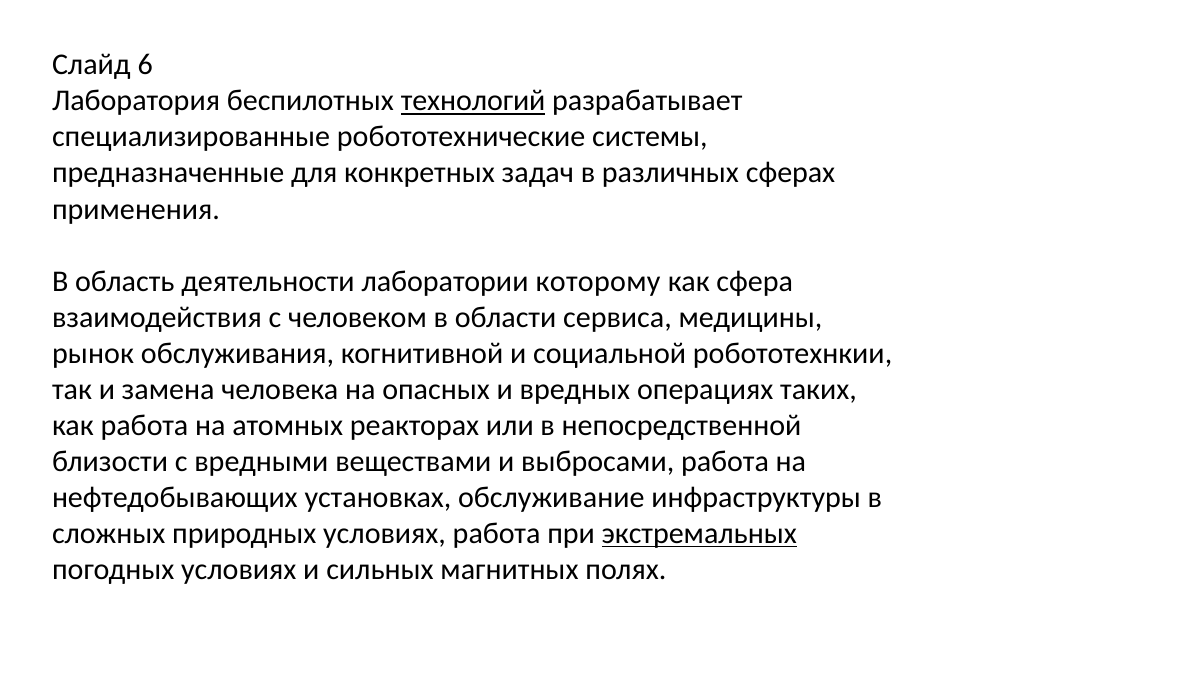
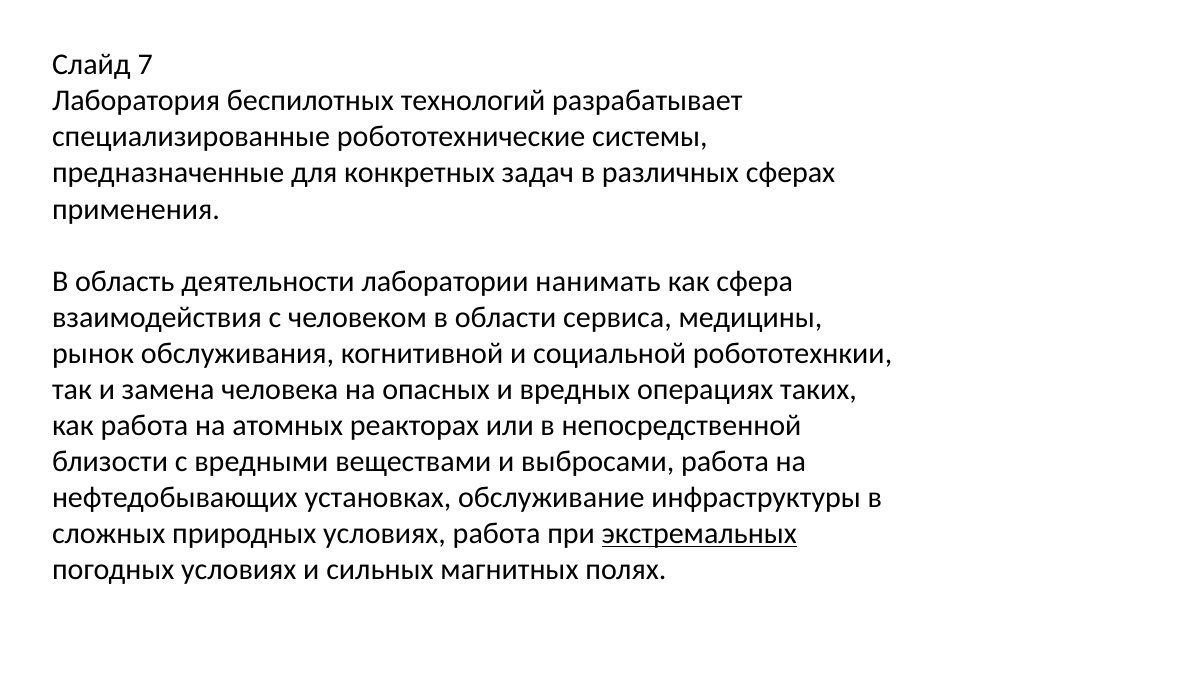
6: 6 -> 7 (145, 65)
технологий underline: present -> none (473, 101)
которому: которому -> нанимать (598, 281)
